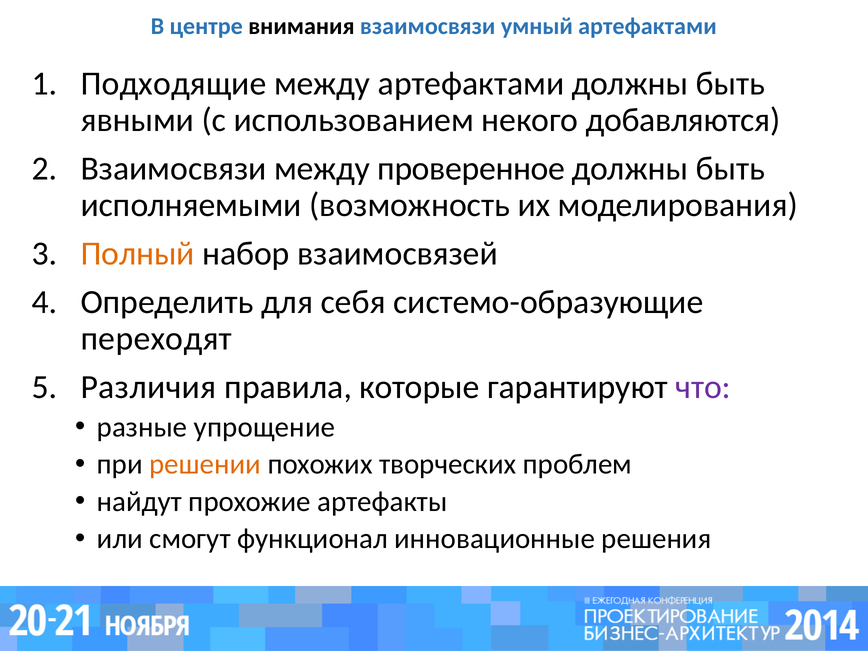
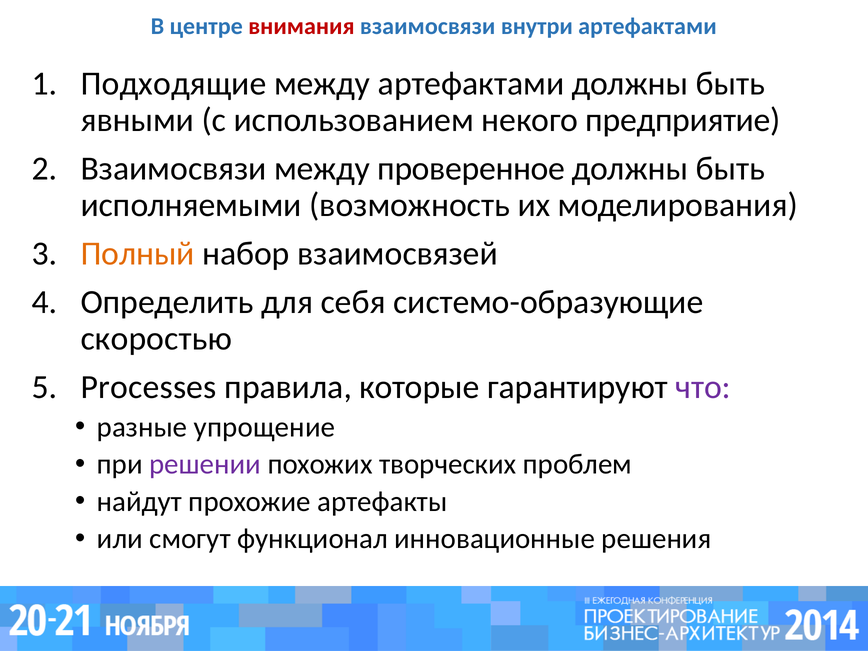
внимания colour: black -> red (301, 26)
умный: умный -> внутри (537, 26)
добавляются: добавляются -> предприятие (683, 120)
переходят: переходят -> скоростью (156, 339)
Различия: Различия -> Processes (149, 387)
решении colour: orange -> purple (205, 464)
